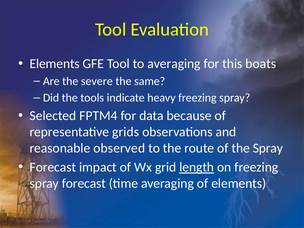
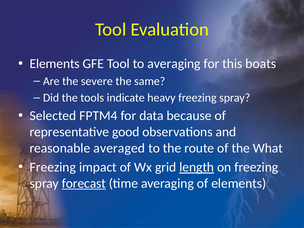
grids: grids -> good (126, 132)
observed: observed -> averaged (119, 148)
the Spray: Spray -> What (268, 148)
Forecast: Forecast -> Freezing (53, 167)
forecast underline: none -> present (84, 183)
